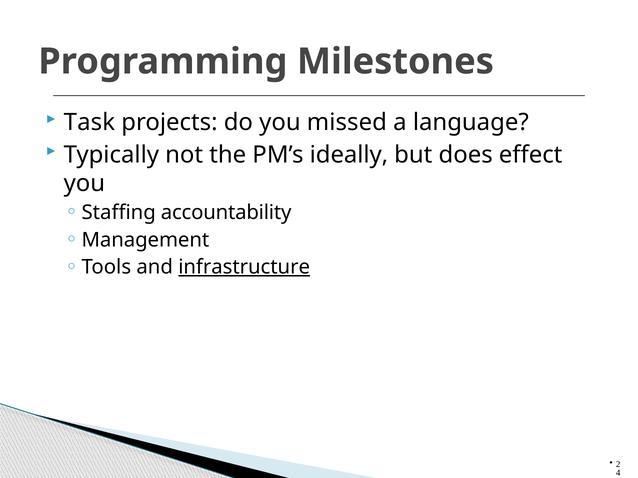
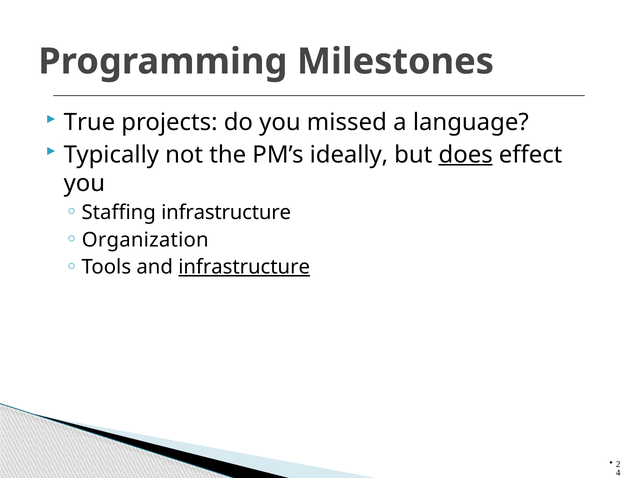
Task: Task -> True (89, 123)
does underline: none -> present (466, 155)
Staffing accountability: accountability -> infrastructure (226, 213)
Management: Management -> Organization (145, 240)
